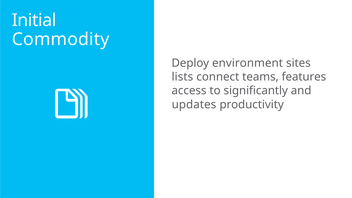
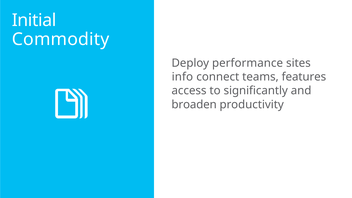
environment: environment -> performance (248, 63)
lists: lists -> info (182, 77)
updates: updates -> broaden (194, 104)
